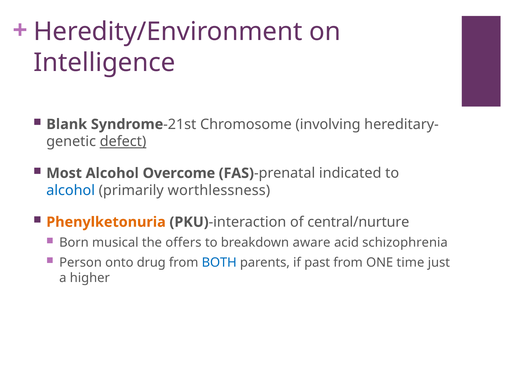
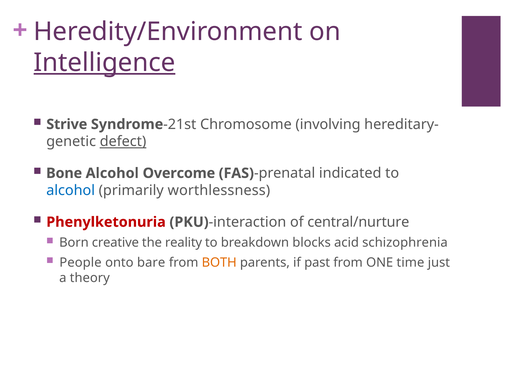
Intelligence underline: none -> present (105, 63)
Blank: Blank -> Strive (67, 124)
Most: Most -> Bone (64, 173)
Phenylketonuria colour: orange -> red (106, 222)
musical: musical -> creative (115, 243)
offers: offers -> reality (184, 243)
aware: aware -> blocks (312, 243)
Person: Person -> People (80, 262)
drug: drug -> bare (151, 262)
BOTH colour: blue -> orange (219, 262)
higher: higher -> theory (90, 278)
